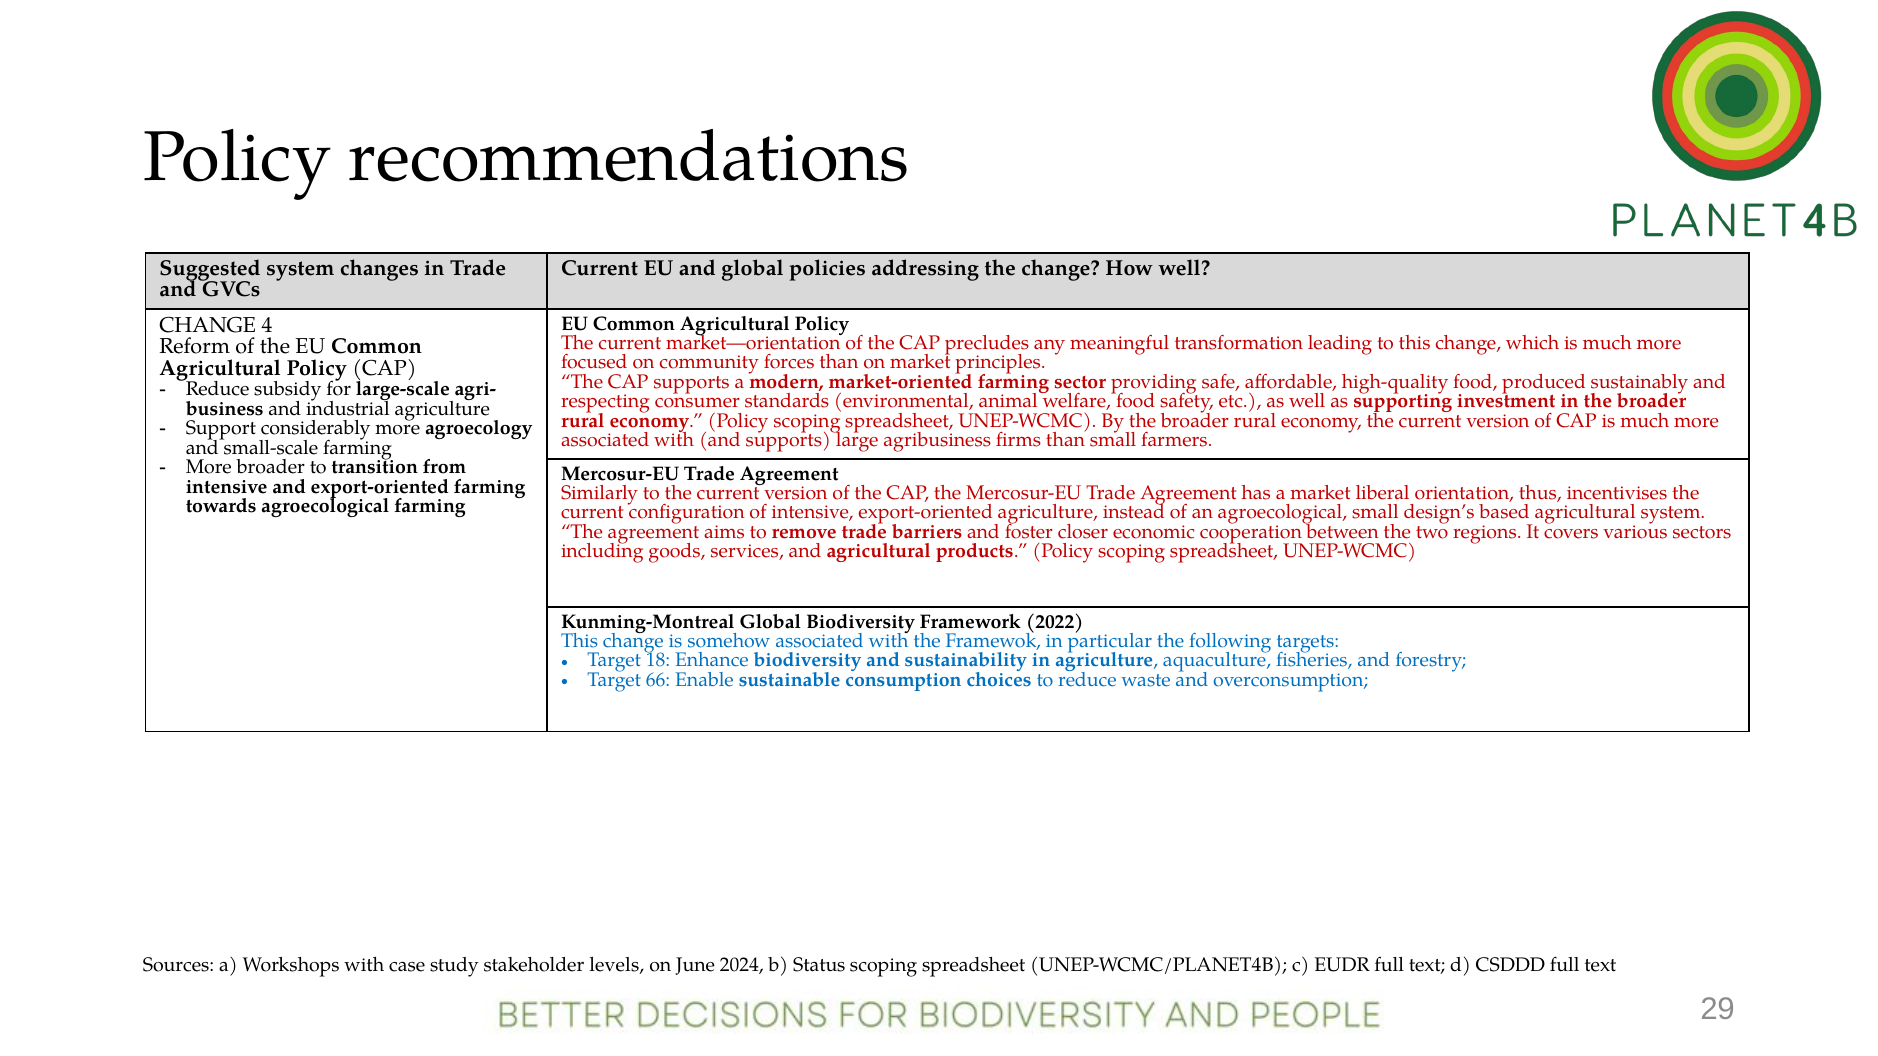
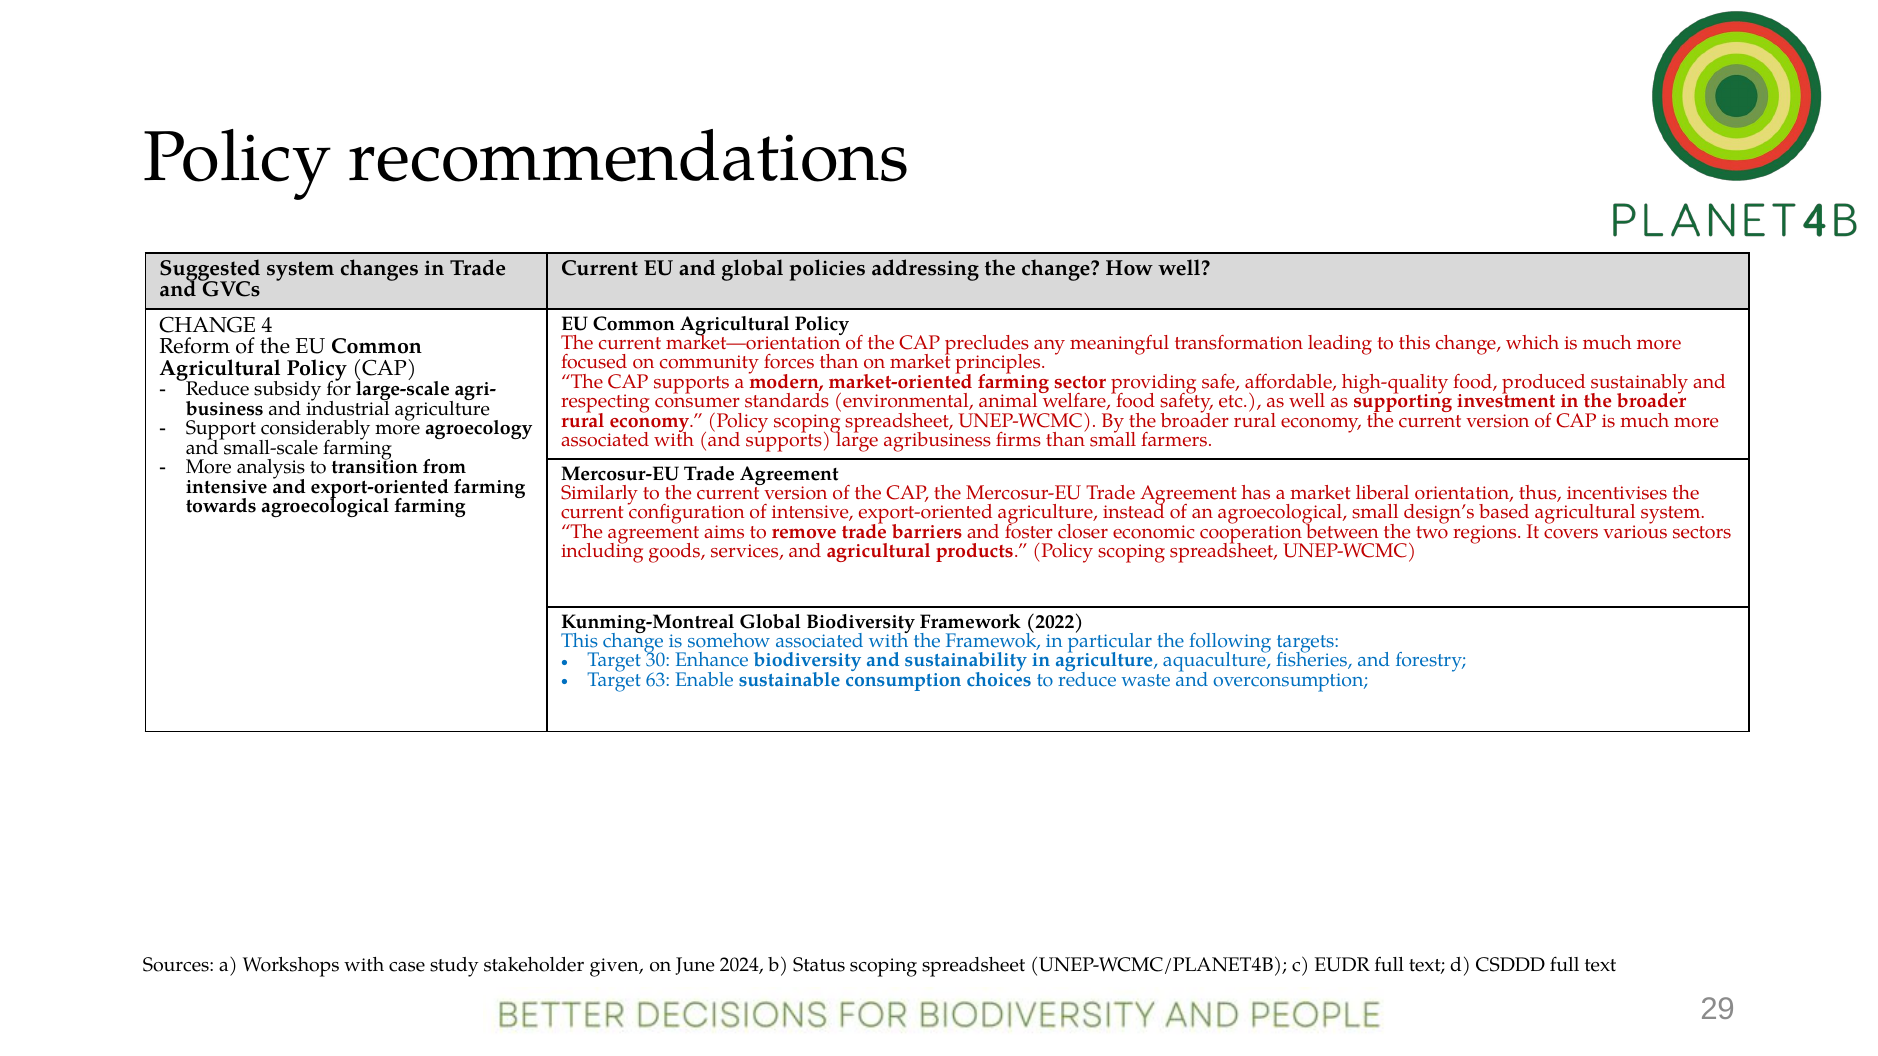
More broader: broader -> analysis (271, 467)
18: 18 -> 30 (658, 660)
66: 66 -> 63 (658, 680)
levels: levels -> given (617, 965)
